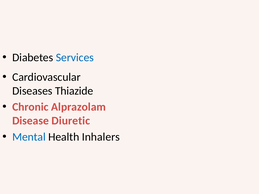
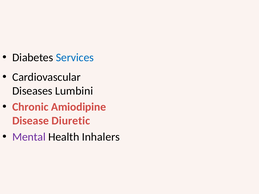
Thiazide: Thiazide -> Lumbini (74, 91)
Alprazolam: Alprazolam -> Amiodipine (79, 107)
Mental colour: blue -> purple (29, 137)
